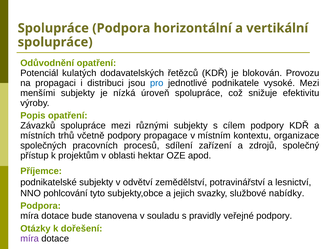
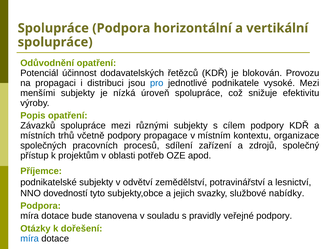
kulatých: kulatých -> účinnost (79, 73)
hektar: hektar -> potřeb (151, 156)
pohlcování: pohlcování -> dovedností (66, 193)
míra colour: purple -> blue (30, 239)
